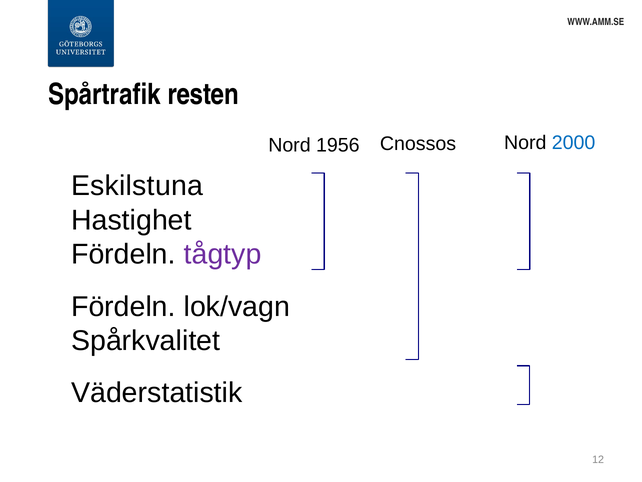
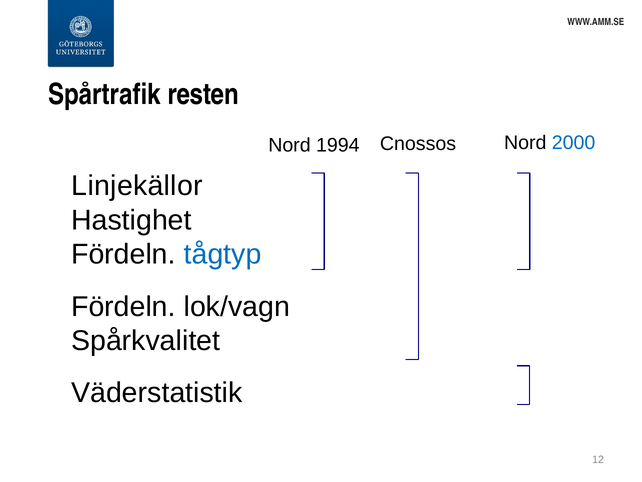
1956: 1956 -> 1994 (338, 145)
Eskilstuna: Eskilstuna -> Linjekällor (137, 186)
tågtyp colour: purple -> blue (223, 254)
